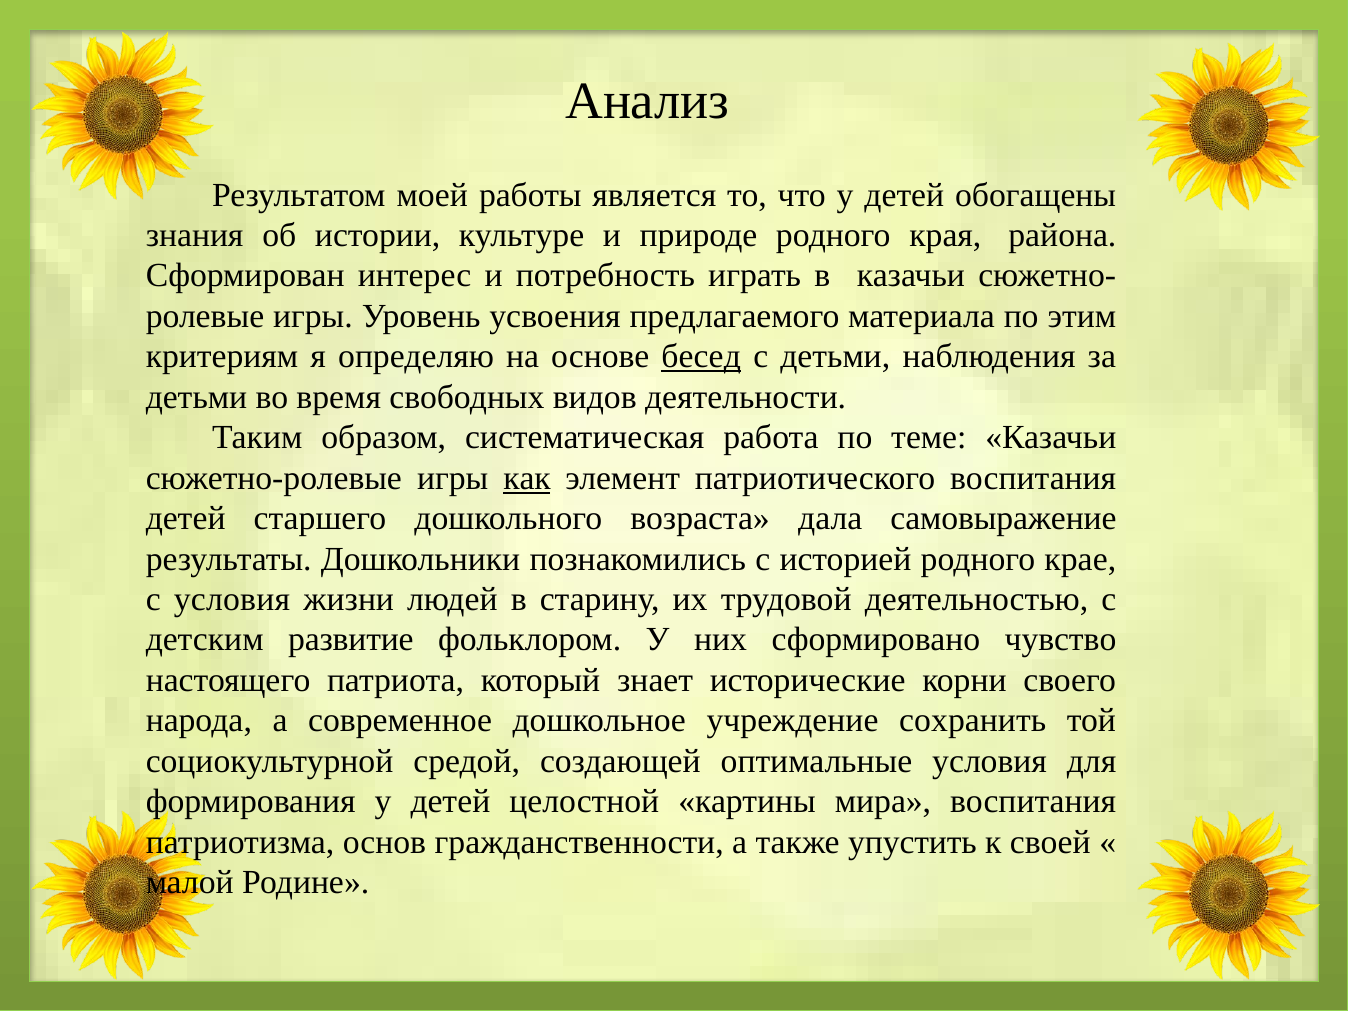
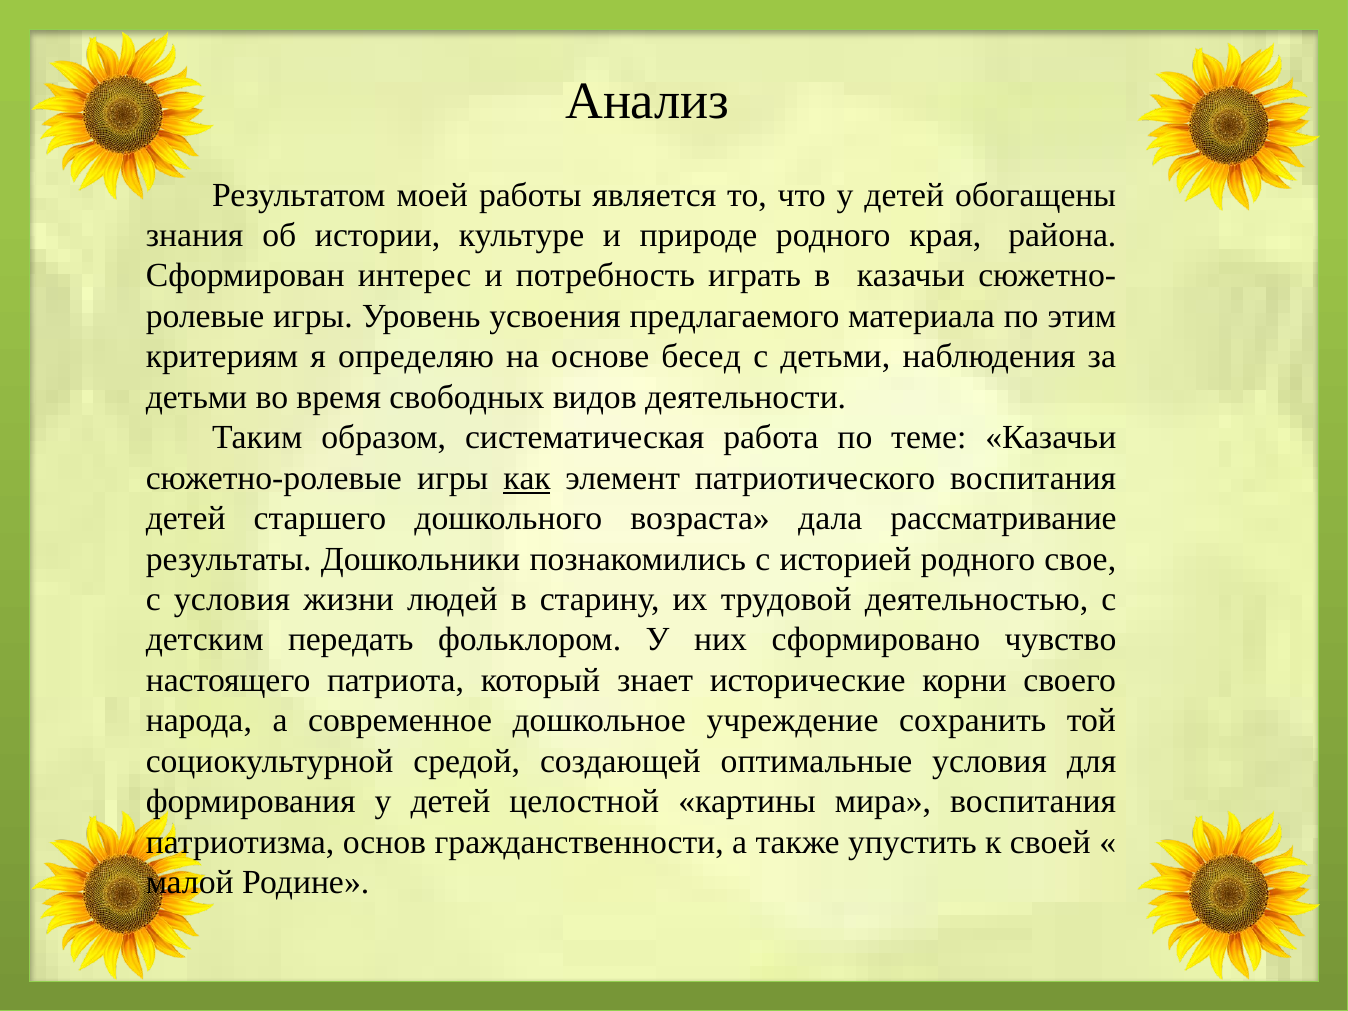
бесед underline: present -> none (701, 357)
самовыражение: самовыражение -> рассматривание (1004, 518)
крае: крае -> свое (1080, 559)
развитие: развитие -> передать (351, 640)
